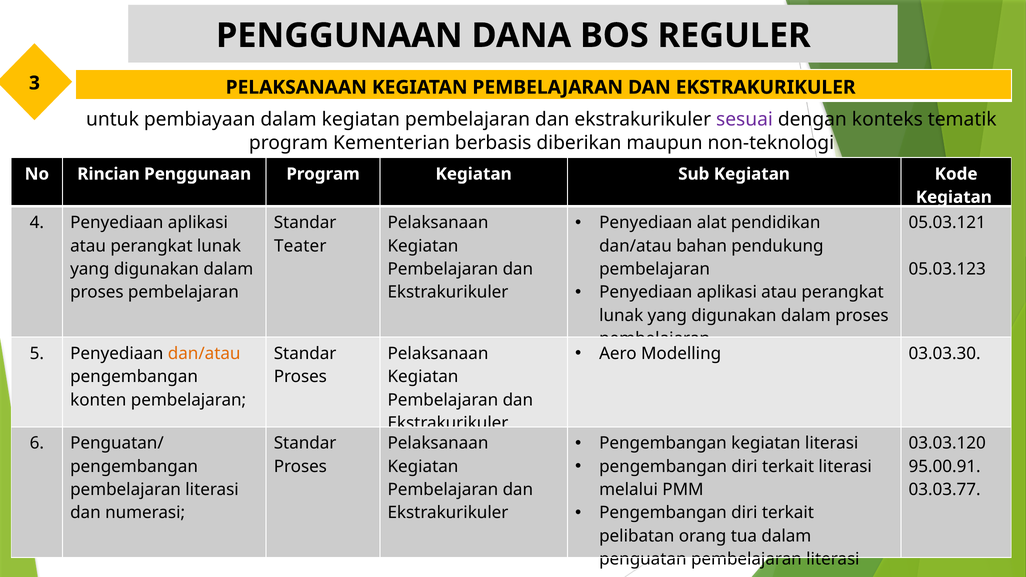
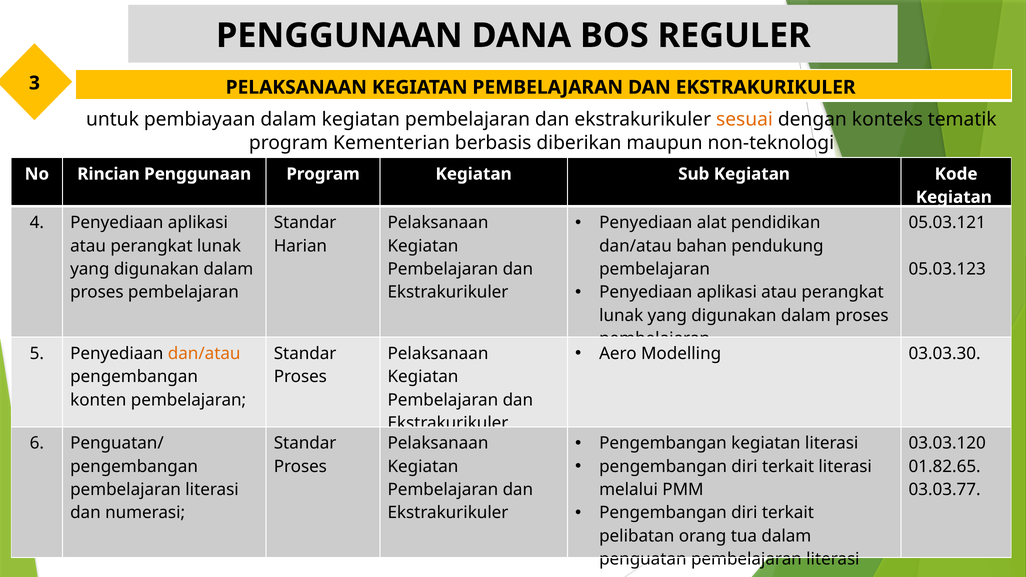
sesuai colour: purple -> orange (744, 120)
Teater: Teater -> Harian (300, 246)
95.00.91: 95.00.91 -> 01.82.65 (945, 467)
